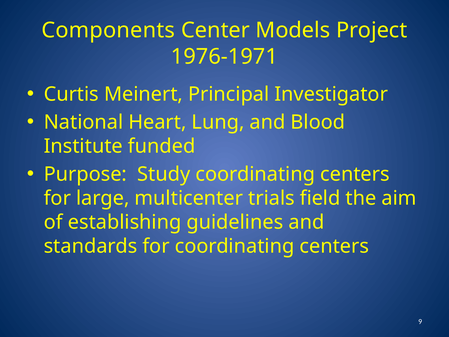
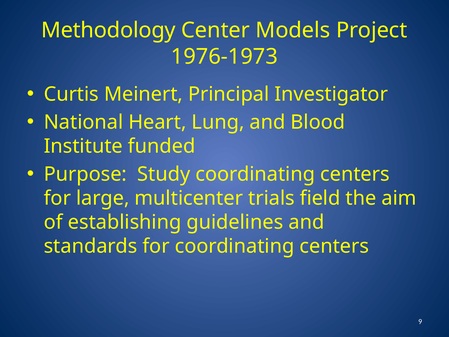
Components: Components -> Methodology (108, 30)
1976-1971: 1976-1971 -> 1976-1973 (224, 57)
